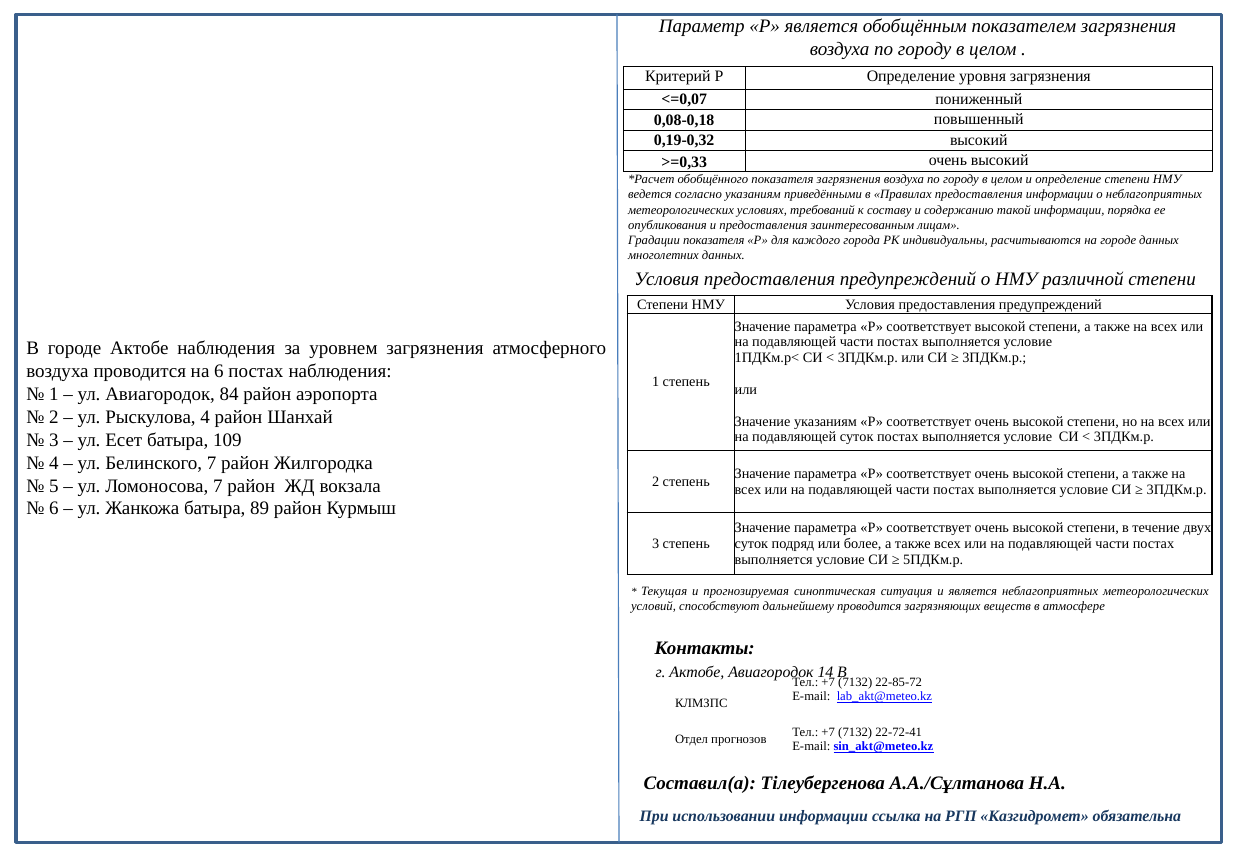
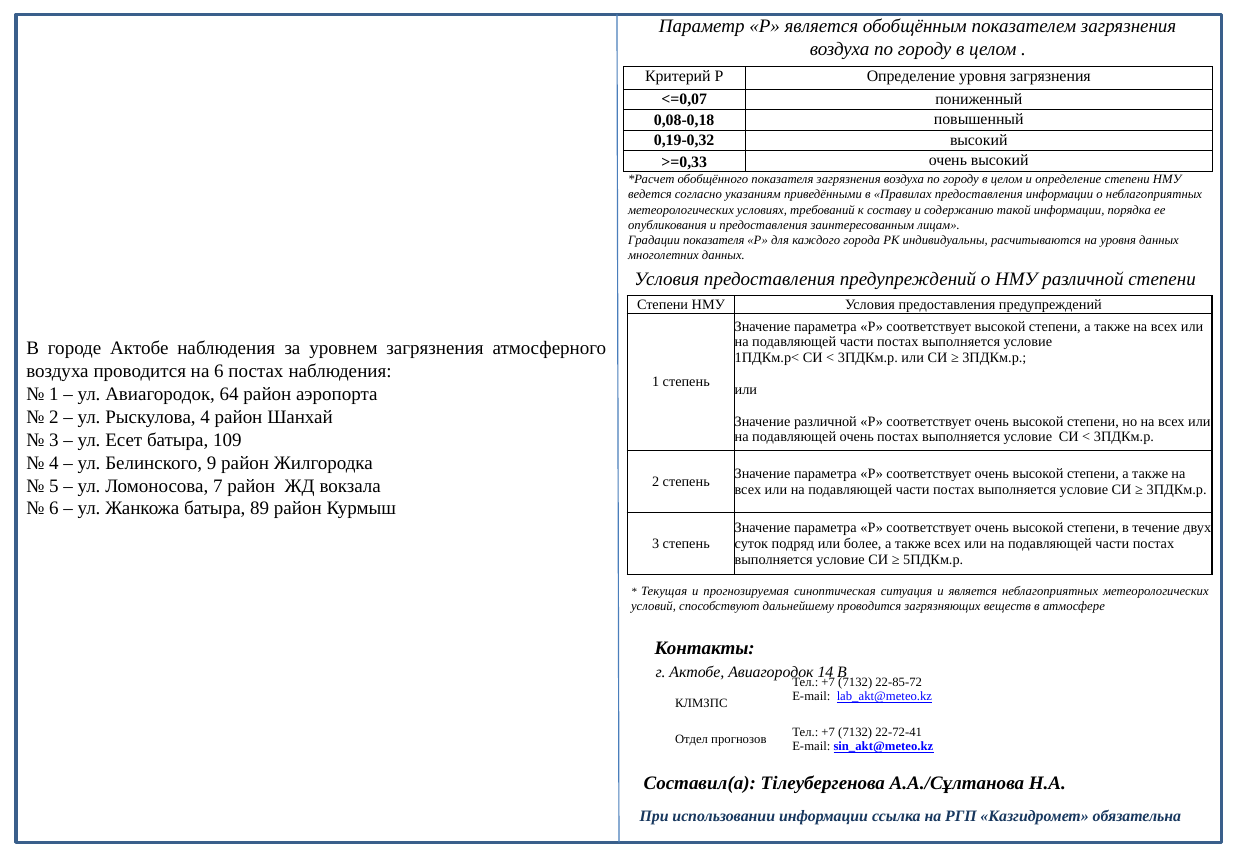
на городе: городе -> уровня (1118, 240)
84: 84 -> 64 (229, 394)
Значение указаниям: указаниям -> различной (825, 421)
подавляющей суток: суток -> очень (857, 437)
Белинского 7: 7 -> 9 (212, 463)
